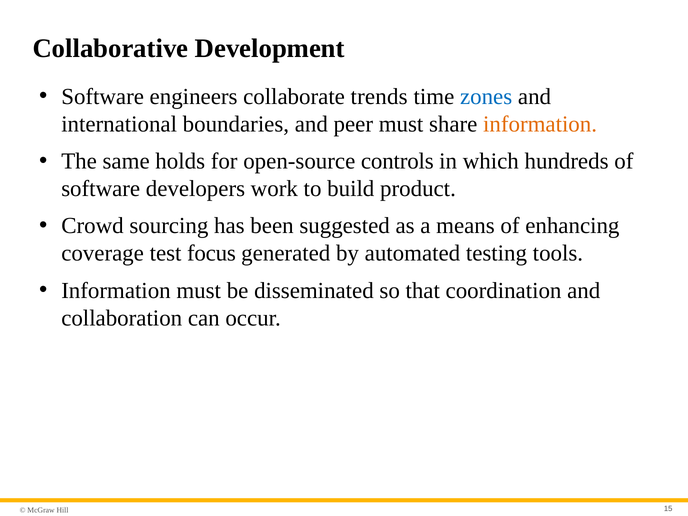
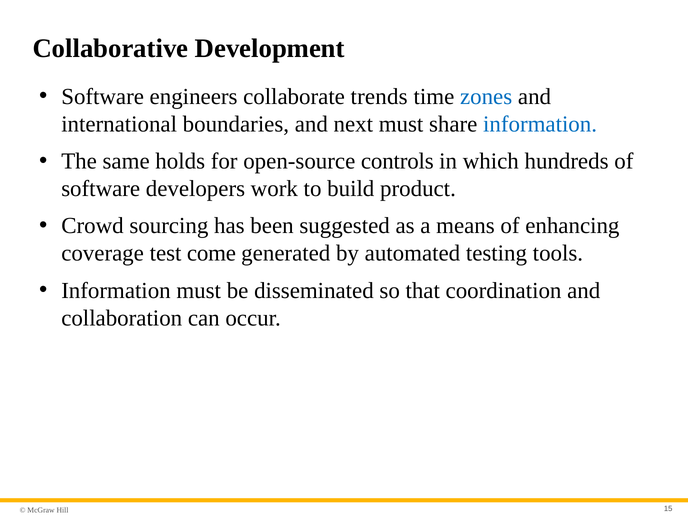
peer: peer -> next (353, 124)
information colour: orange -> blue (540, 124)
focus: focus -> come (211, 253)
